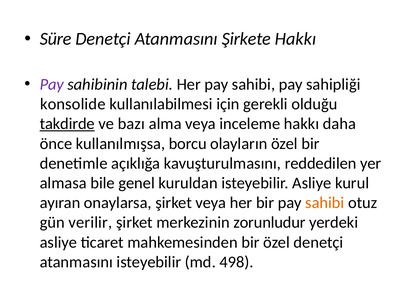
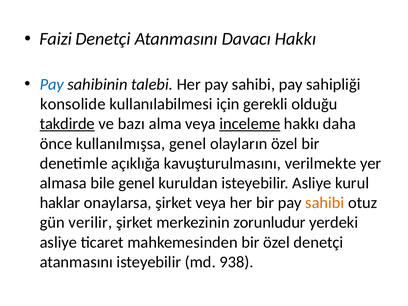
Süre: Süre -> Faizi (56, 39)
Şirkete: Şirkete -> Davacı (246, 39)
Pay colour: purple -> blue (52, 84)
inceleme underline: none -> present (250, 124)
kullanılmışsa borcu: borcu -> genel (188, 144)
reddedilen: reddedilen -> verilmekte (321, 163)
ayıran: ayıran -> haklar (60, 203)
498: 498 -> 938 (237, 262)
